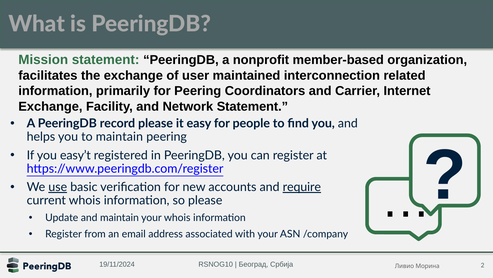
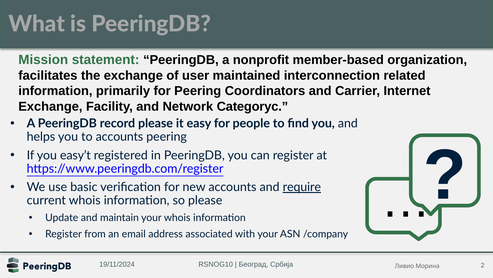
Network Statement: Statement -> Categoryc (252, 106)
to maintain: maintain -> accounts (119, 137)
use underline: present -> none (58, 187)
